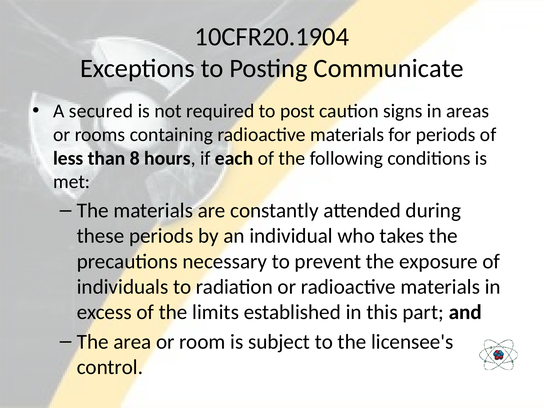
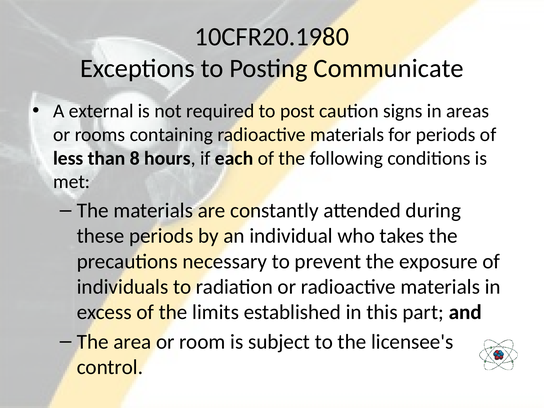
10CFR20.1904: 10CFR20.1904 -> 10CFR20.1980 (272, 37)
secured: secured -> external (101, 111)
